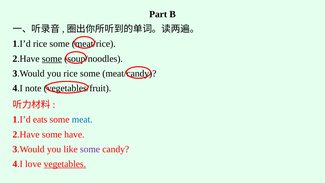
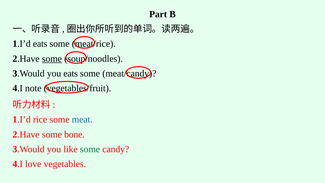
1.I’d rice: rice -> eats (40, 44)
you rice: rice -> eats (71, 73)
eats: eats -> rice (40, 119)
have: have -> bone (74, 134)
some colour: purple -> green (90, 149)
vegetables underline: present -> none (65, 164)
